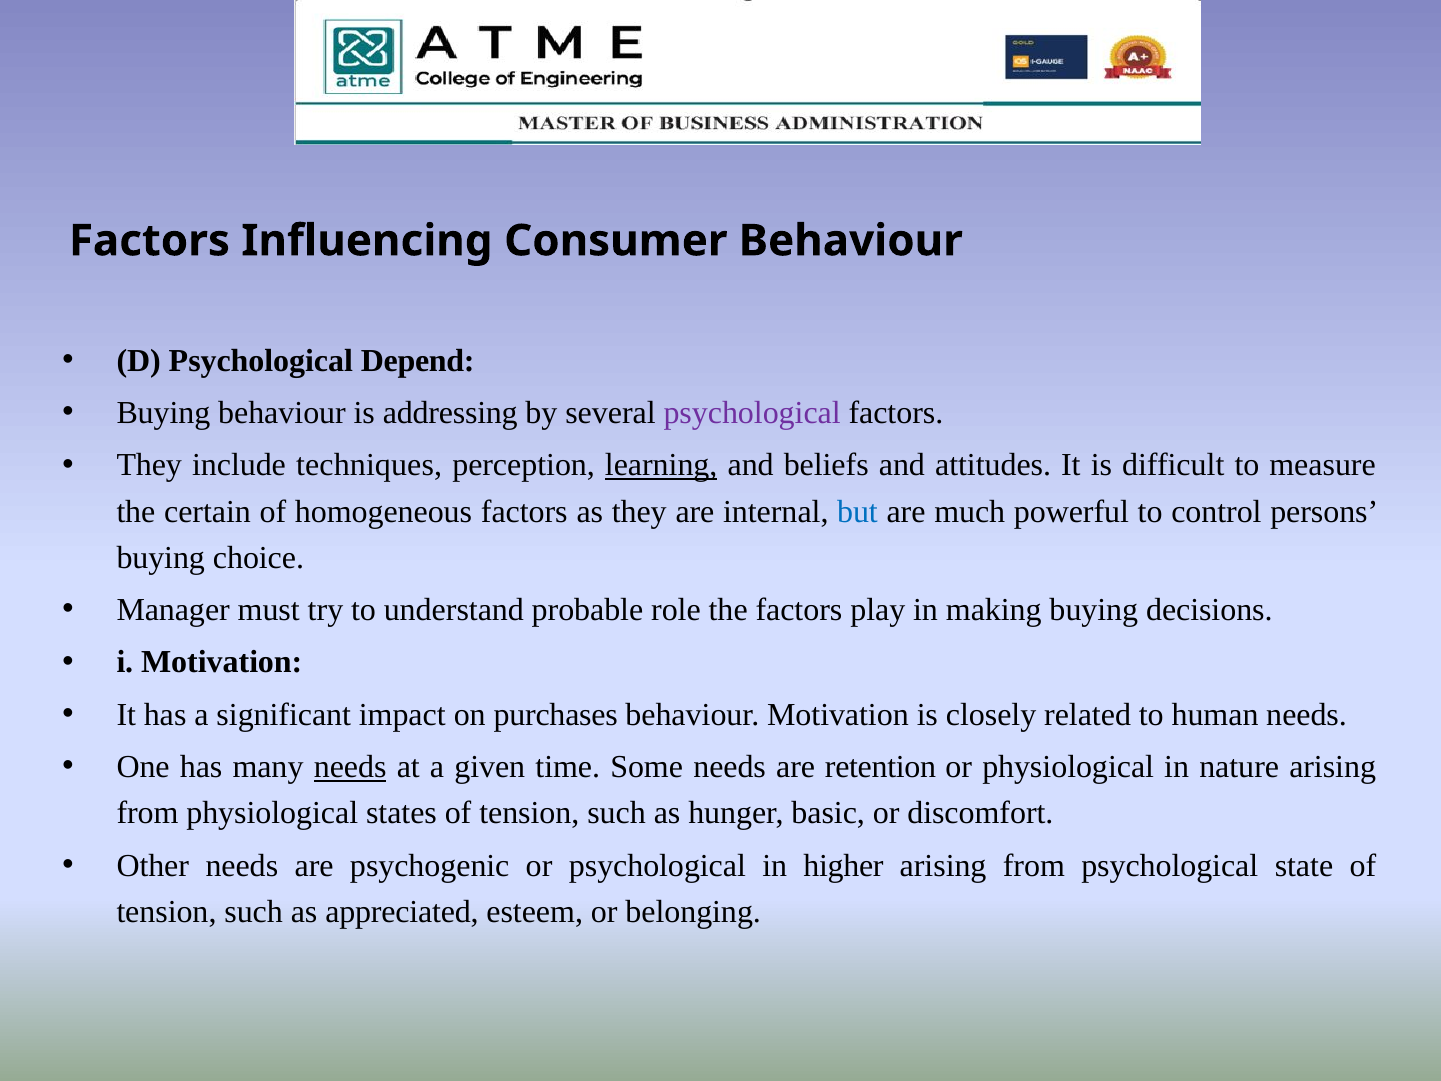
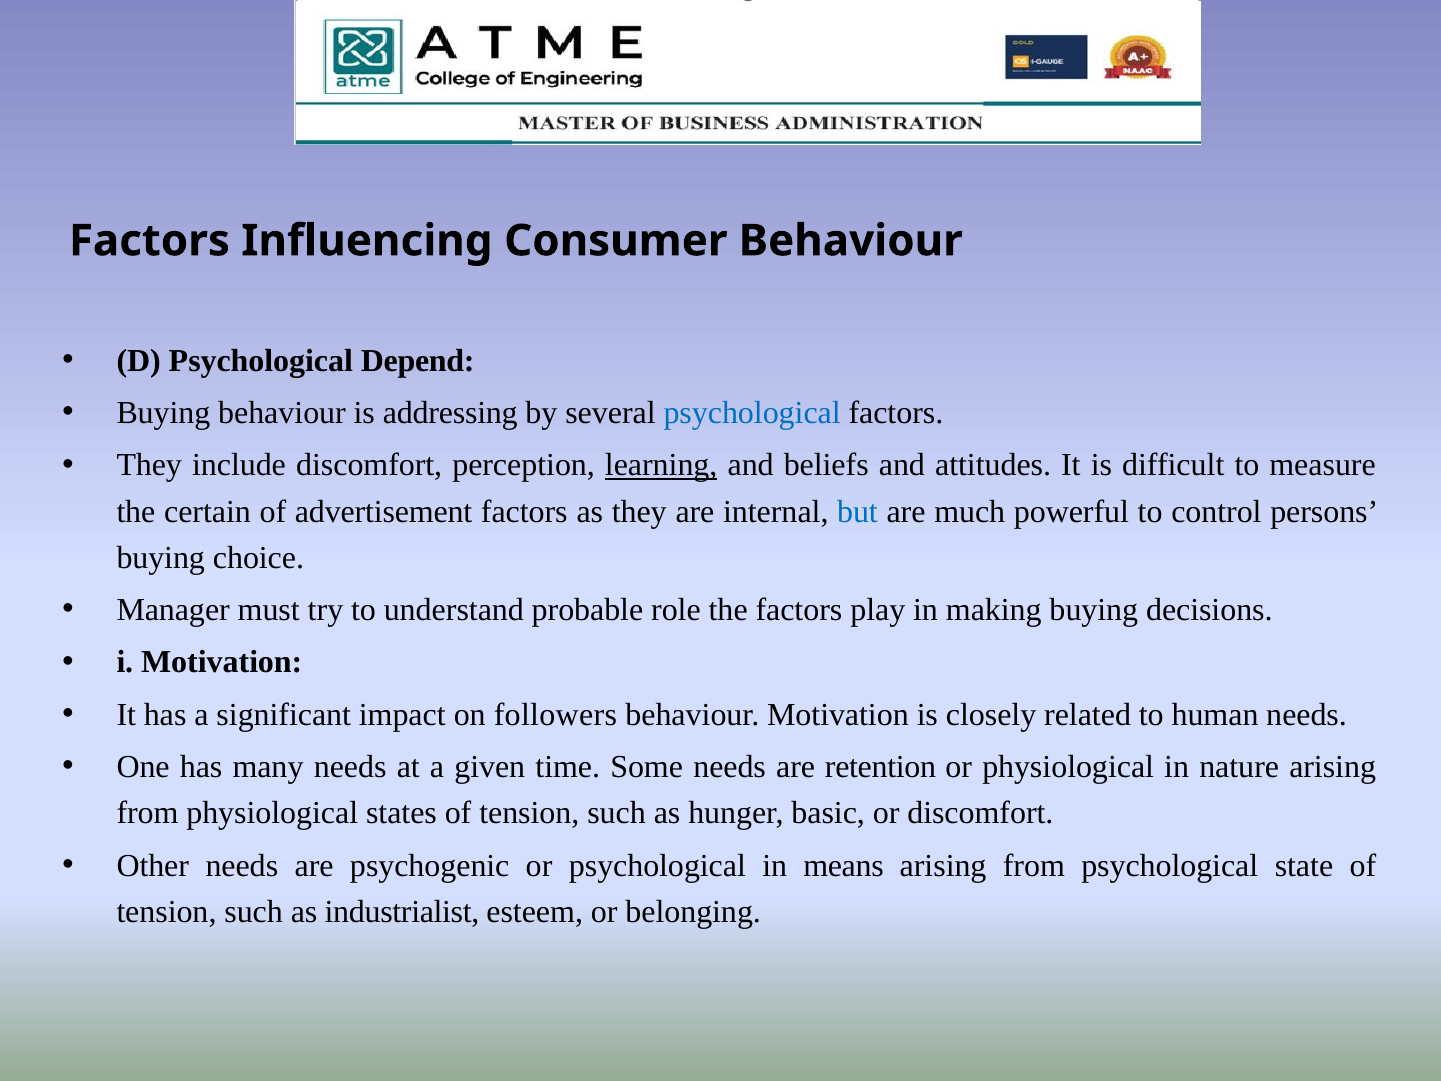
psychological colour: purple -> blue (752, 413)
include techniques: techniques -> discomfort (369, 465)
homogeneous: homogeneous -> advertisement (384, 511)
purchases: purchases -> followers (555, 715)
needs underline: present -> none (350, 767)
higher: higher -> means (844, 865)
appreciated: appreciated -> industrialist (402, 911)
